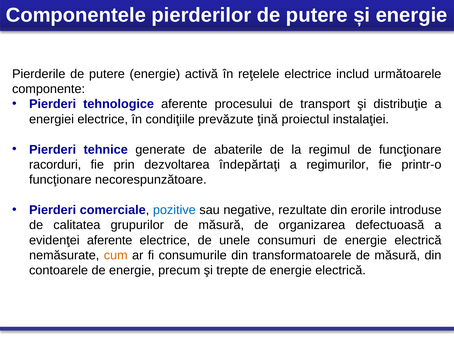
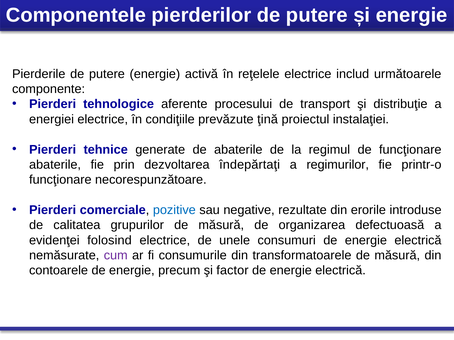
racorduri: racorduri -> abaterile (55, 165)
evidenţei aferente: aferente -> folosind (110, 241)
cum colour: orange -> purple (116, 256)
trepte: trepte -> factor (232, 271)
